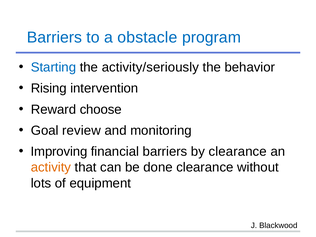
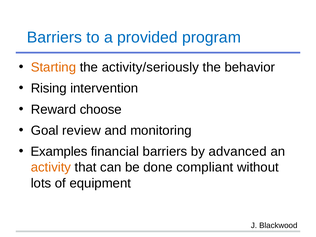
obstacle: obstacle -> provided (147, 37)
Starting colour: blue -> orange (53, 67)
Improving: Improving -> Examples (59, 152)
by clearance: clearance -> advanced (238, 152)
done clearance: clearance -> compliant (205, 167)
